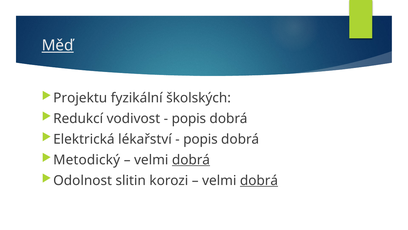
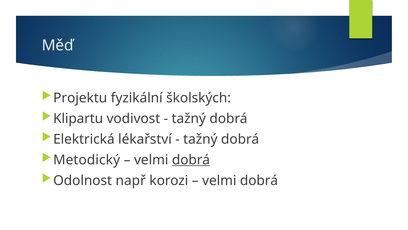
Měď underline: present -> none (58, 45)
Redukcí: Redukcí -> Klipartu (78, 118)
popis: popis -> tažný (189, 118)
popis: popis -> tažný (200, 139)
slitin: slitin -> např (131, 180)
dobrá underline: present -> none (259, 180)
